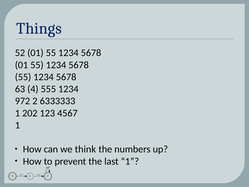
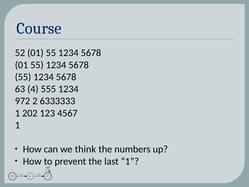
Things: Things -> Course (39, 28)
